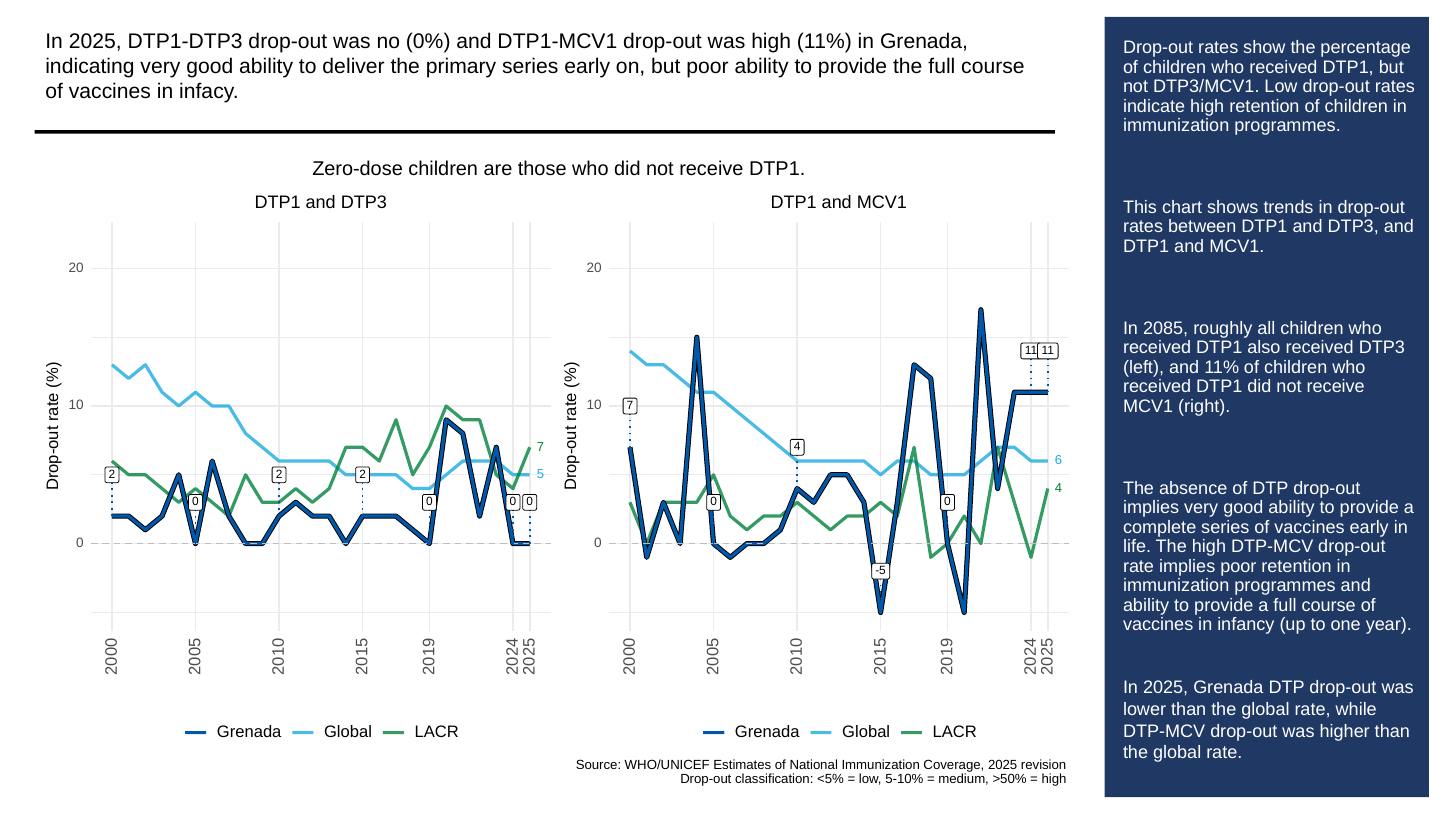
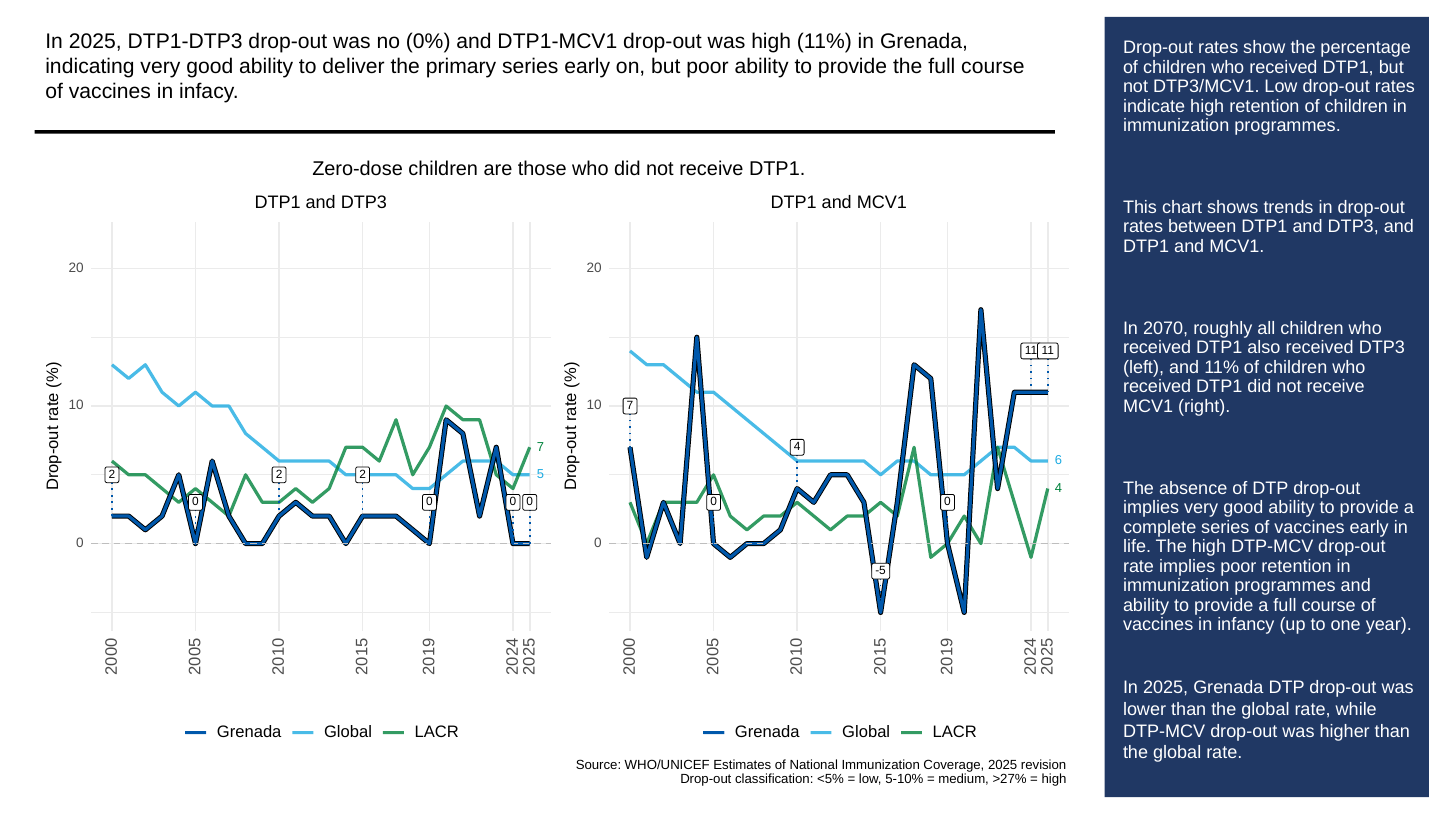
2085: 2085 -> 2070 (1166, 328)
>50%: >50% -> >27% (1010, 779)
